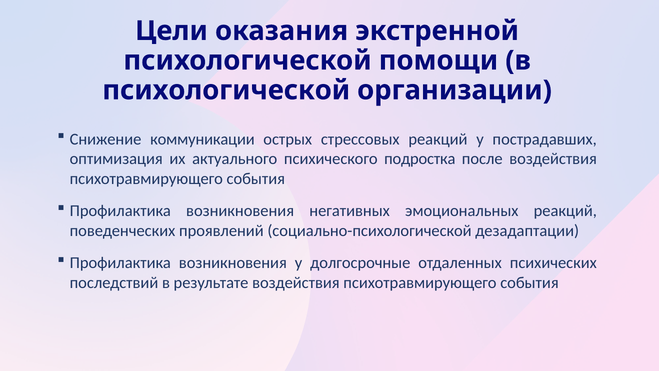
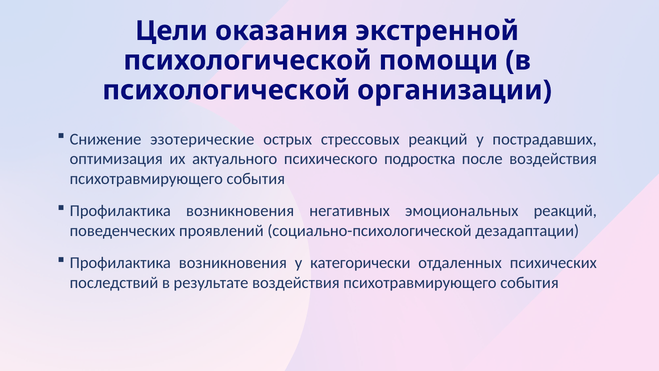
коммуникации: коммуникации -> эзотерические (202, 139)
долгосрочные: долгосрочные -> категорически (360, 263)
